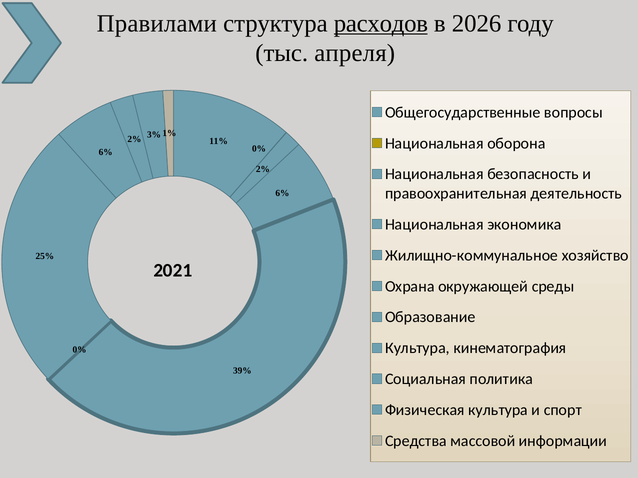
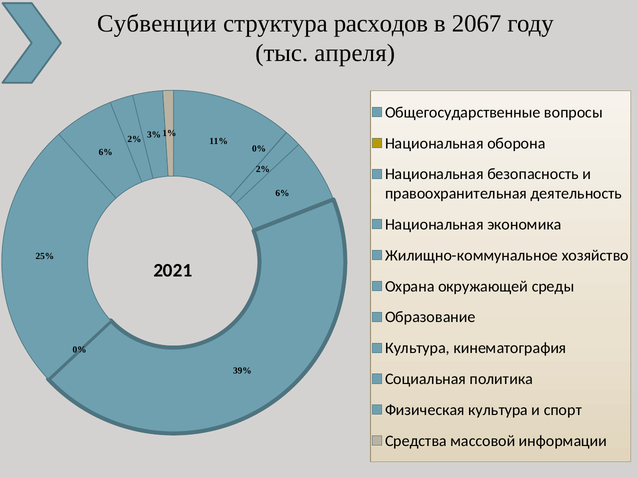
Правилами: Правилами -> Субвенции (157, 23)
расходов underline: present -> none (381, 23)
2026: 2026 -> 2067 (477, 23)
